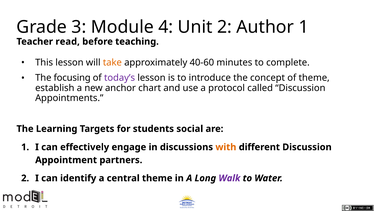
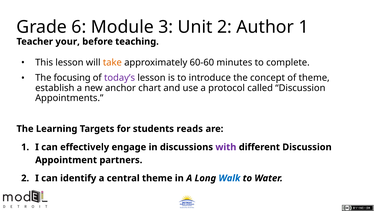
3: 3 -> 6 (79, 27)
4: 4 -> 3 (166, 27)
read: read -> your (68, 41)
40-60: 40-60 -> 60-60 (202, 62)
social: social -> reads (190, 128)
with colour: orange -> purple (226, 147)
Walk colour: purple -> blue (229, 178)
